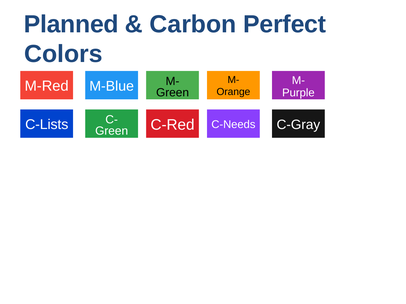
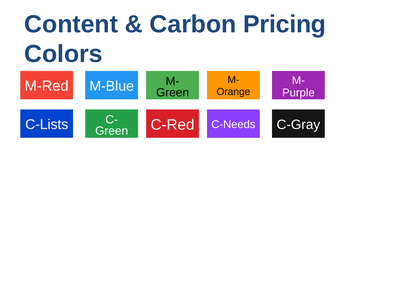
Planned: Planned -> Content (71, 24)
Perfect: Perfect -> Pricing (285, 24)
